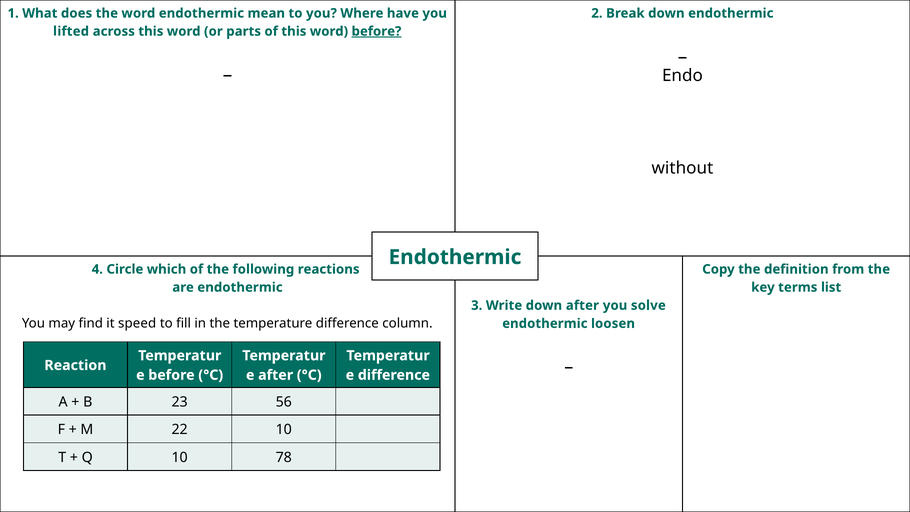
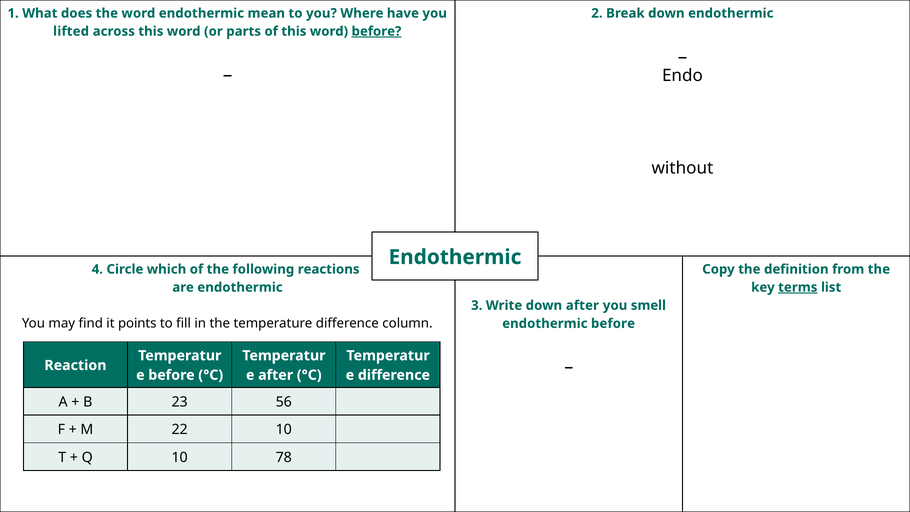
terms underline: none -> present (798, 287)
solve: solve -> smell (648, 305)
speed: speed -> points (137, 323)
endothermic loosen: loosen -> before (613, 323)
